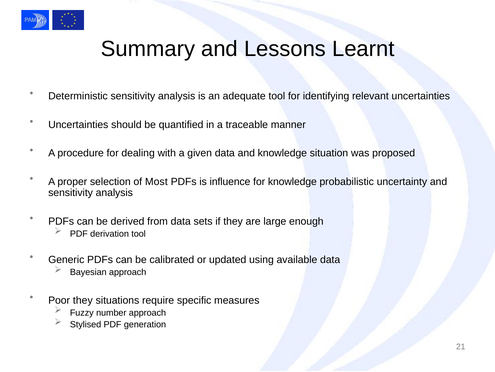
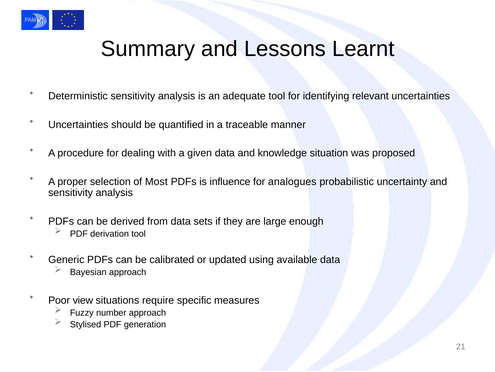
for knowledge: knowledge -> analogues (292, 181)
Poor they: they -> view (83, 300)
